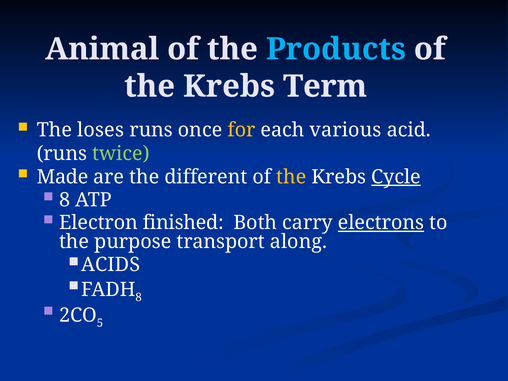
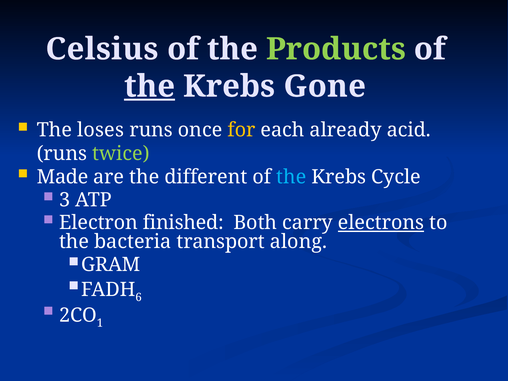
Animal: Animal -> Celsius (102, 49)
Products colour: light blue -> light green (336, 49)
the underline: none -> present (150, 86)
Term: Term -> Gone (325, 86)
various: various -> already (346, 130)
the colour: yellow -> light blue (291, 177)
Cycle underline: present -> none (396, 177)
8: 8 -> 3 (65, 200)
purpose: purpose -> bacteria (133, 242)
ACIDS: ACIDS -> GRAM (111, 265)
8: 8 -> 6 (139, 297)
5: 5 -> 1 (100, 323)
